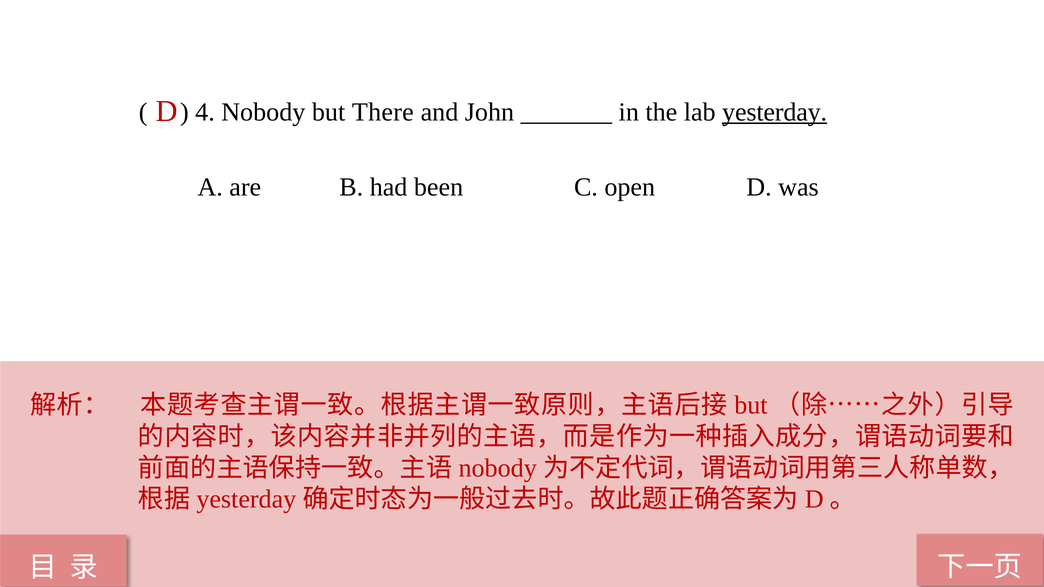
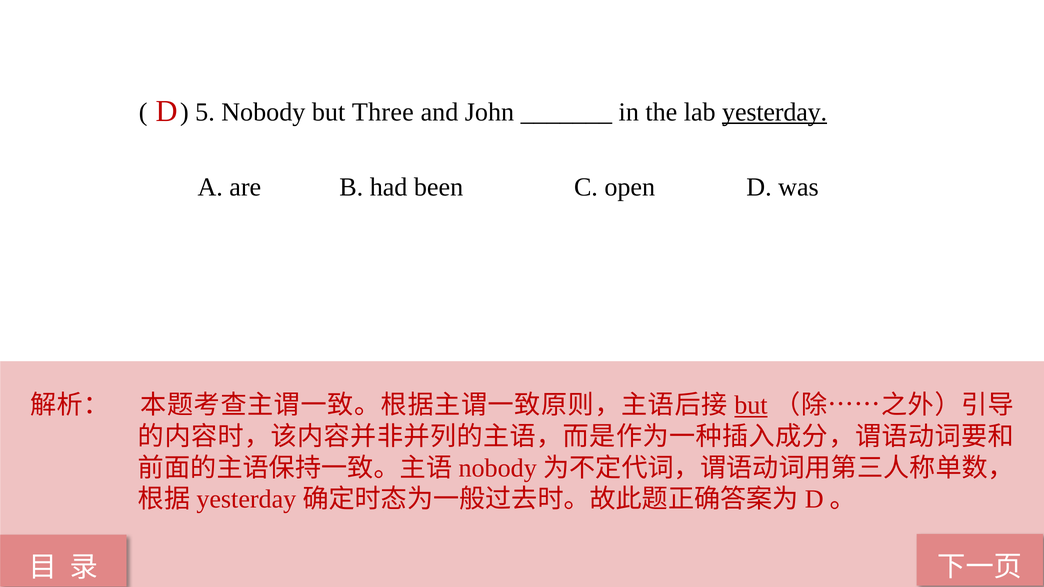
4: 4 -> 5 (205, 112)
There: There -> Three (383, 112)
but underline: none -> present (751, 406)
